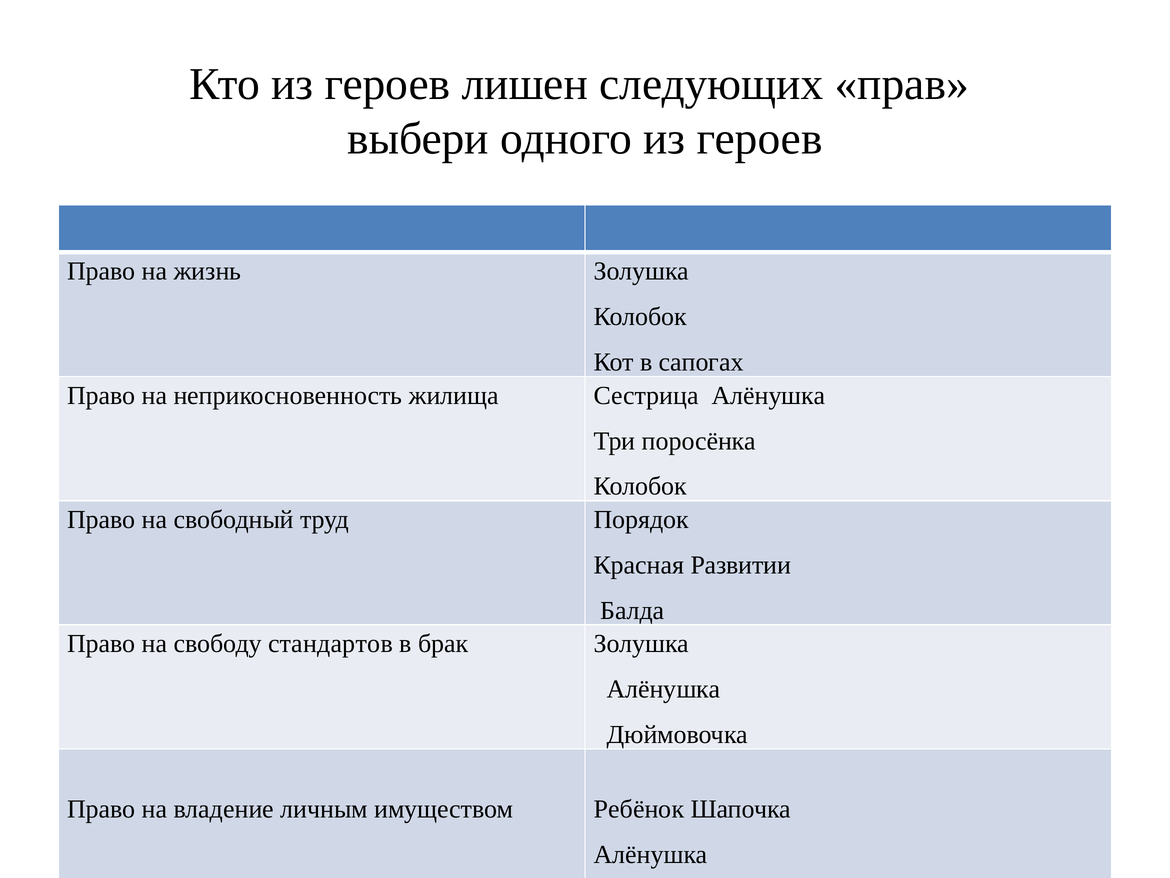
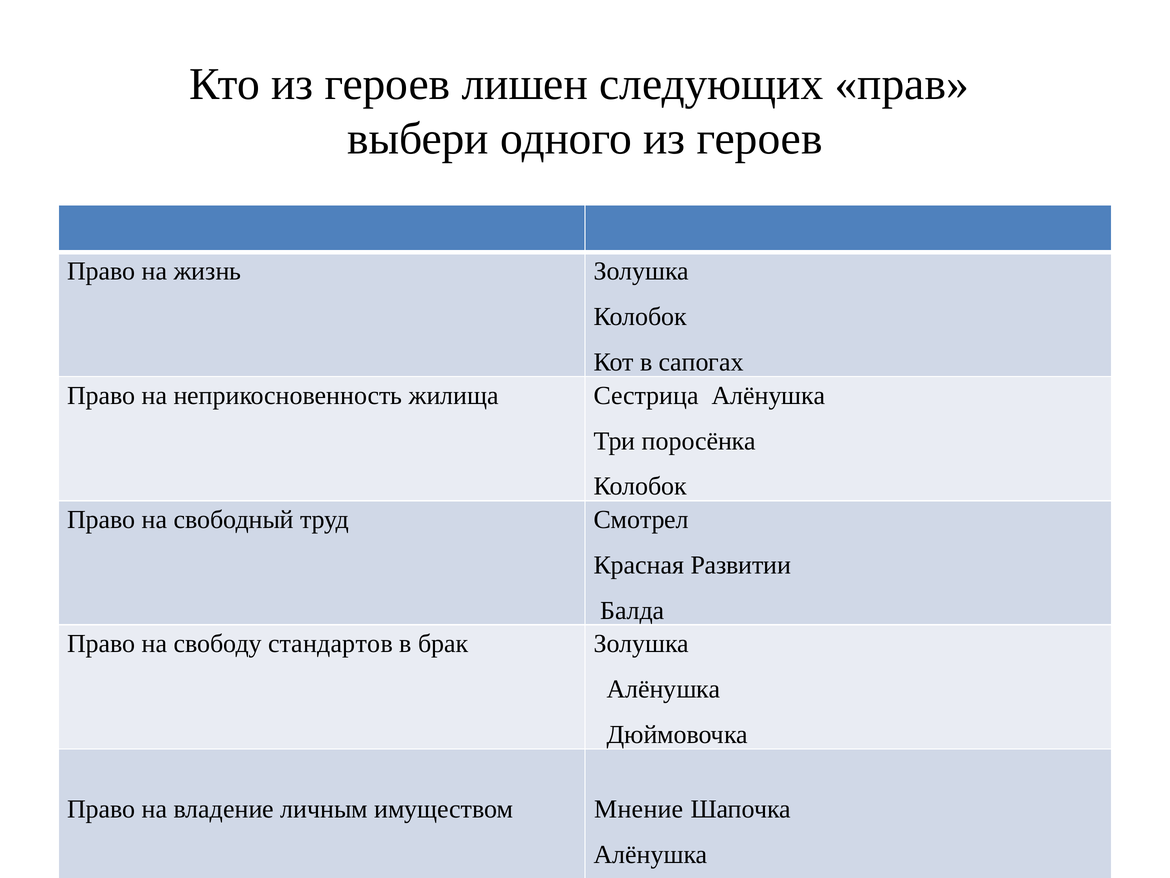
Порядок: Порядок -> Смотрел (641, 519)
Ребёнок: Ребёнок -> Мнение (639, 809)
